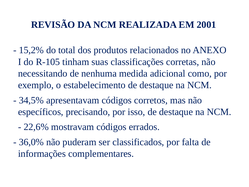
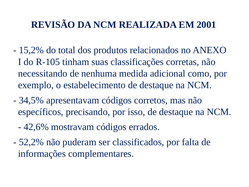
22,6%: 22,6% -> 42,6% (36, 127)
36,0%: 36,0% -> 52,2% (31, 142)
